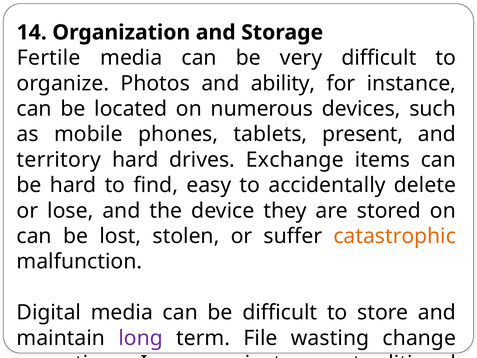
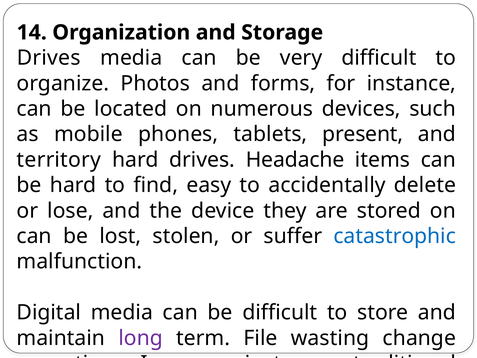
Fertile: Fertile -> Drives (49, 58)
ability: ability -> forms (283, 83)
Exchange: Exchange -> Headache (295, 160)
catastrophic colour: orange -> blue (395, 236)
